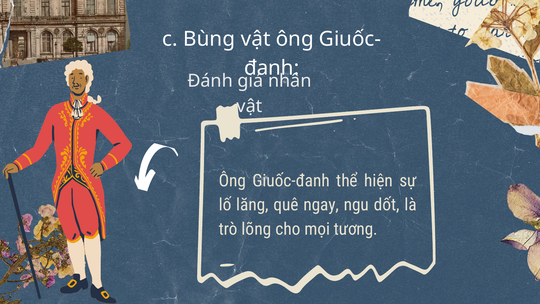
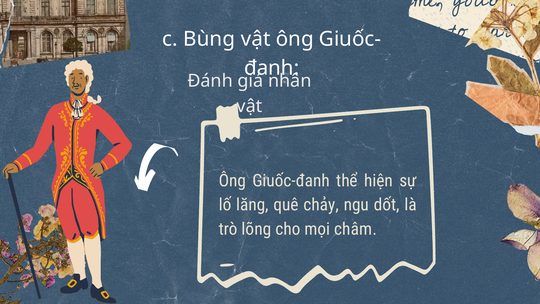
ngay: ngay -> chảy (321, 205)
tương: tương -> châm (356, 229)
